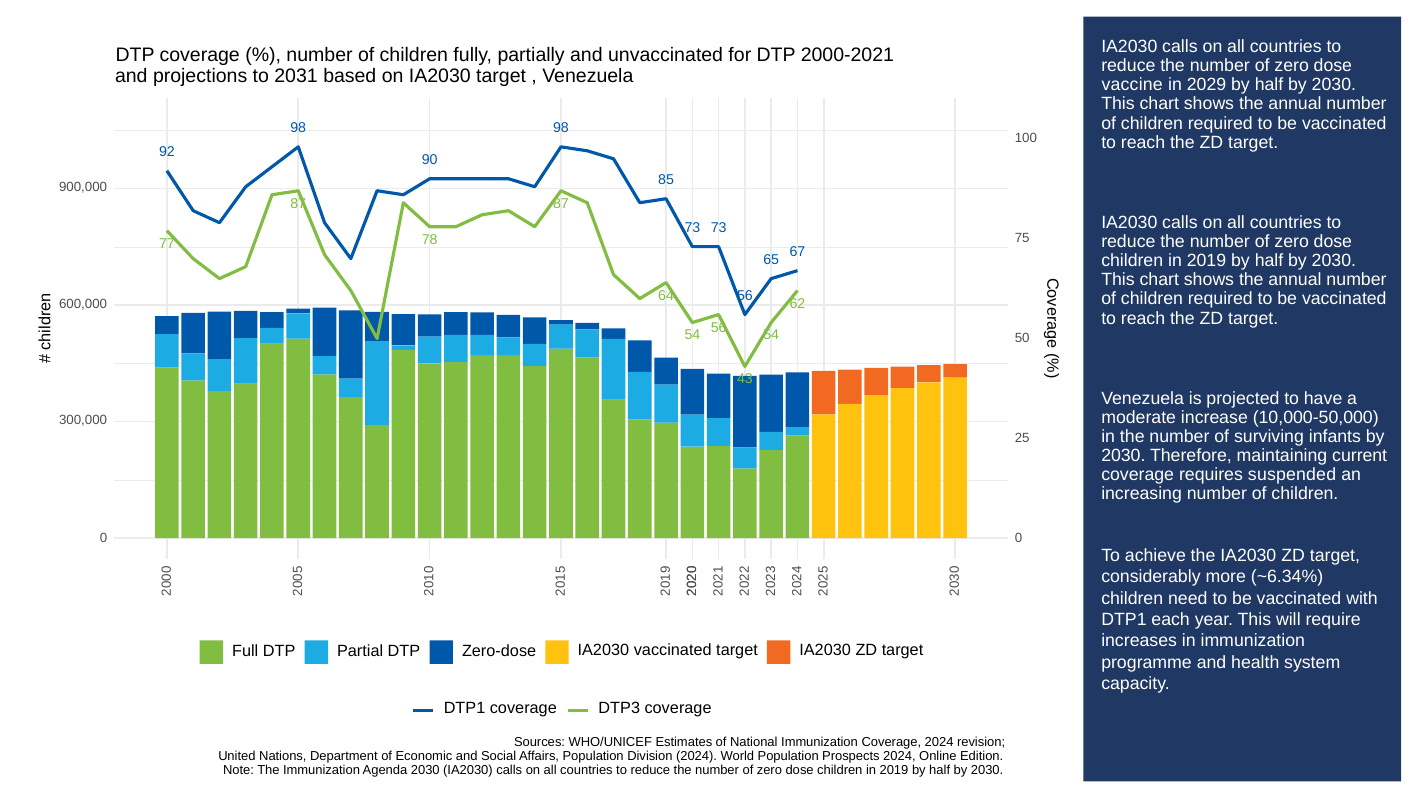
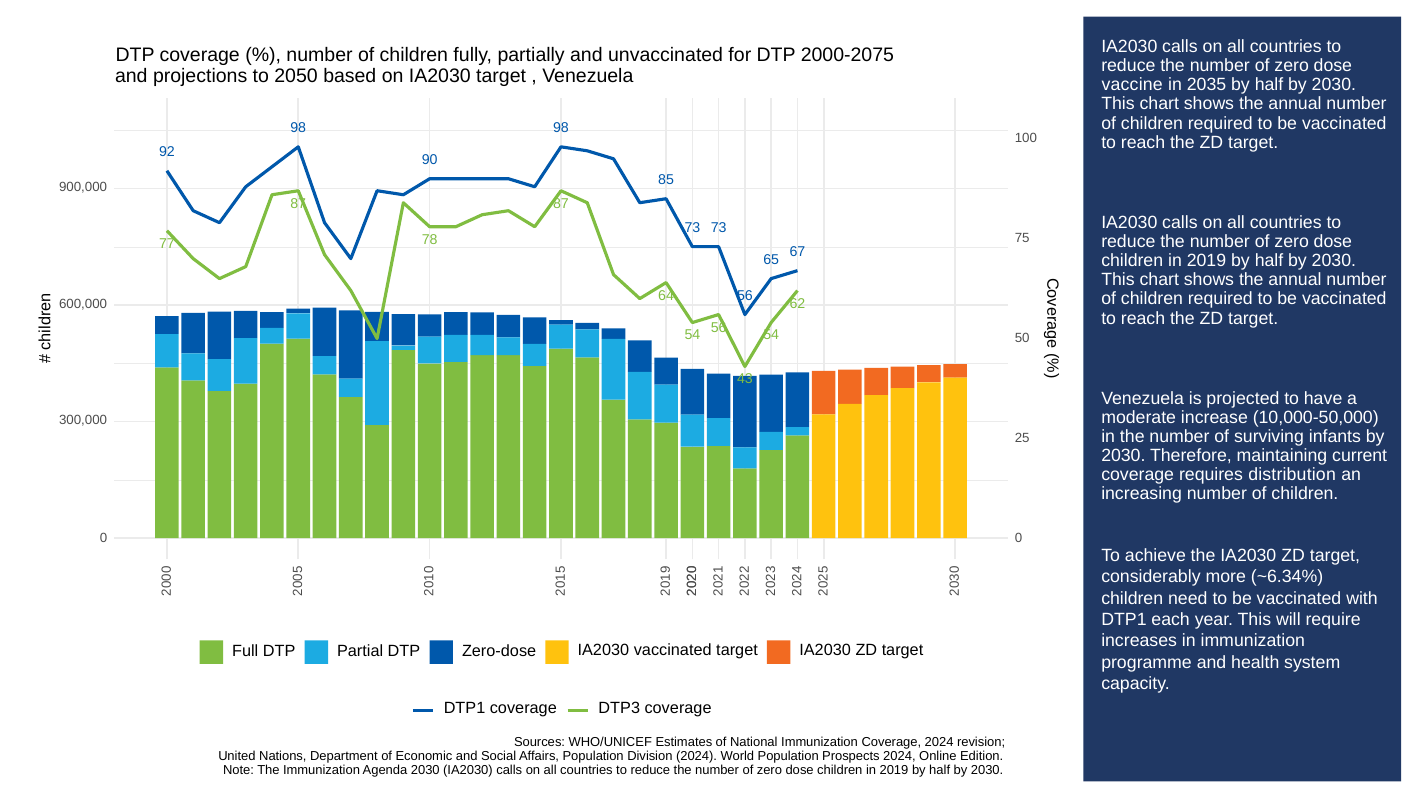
2000-2021: 2000-2021 -> 2000-2075 (847, 55)
2031: 2031 -> 2050 (296, 76)
2029: 2029 -> 2035 (1207, 85)
suspended: suspended -> distribution (1292, 475)
